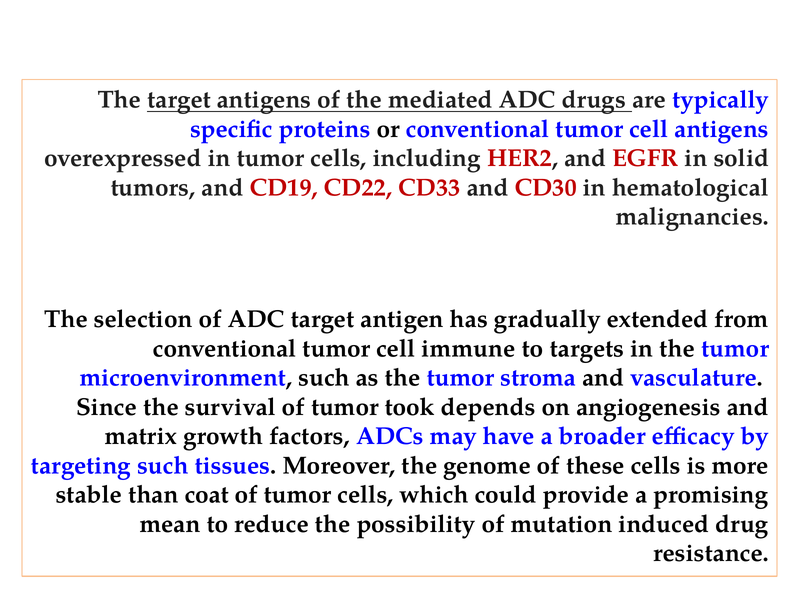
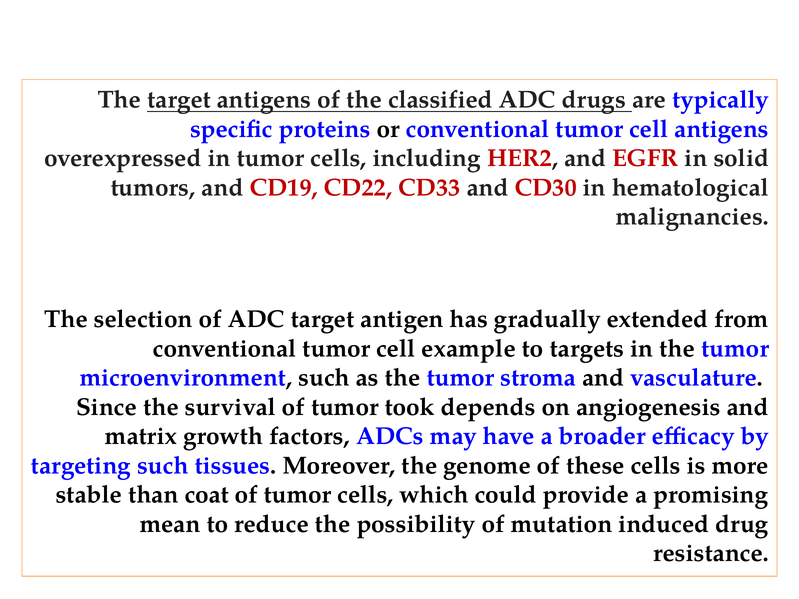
mediated: mediated -> classified (440, 100)
immune: immune -> example (469, 349)
